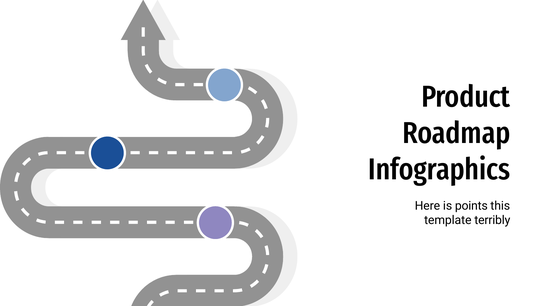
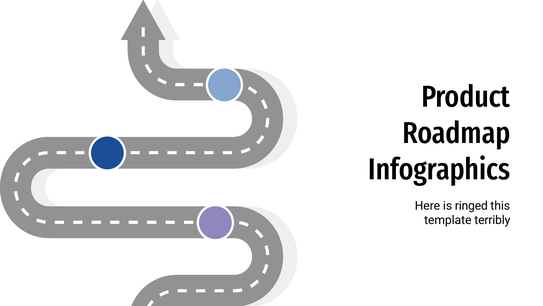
points: points -> ringed (471, 205)
